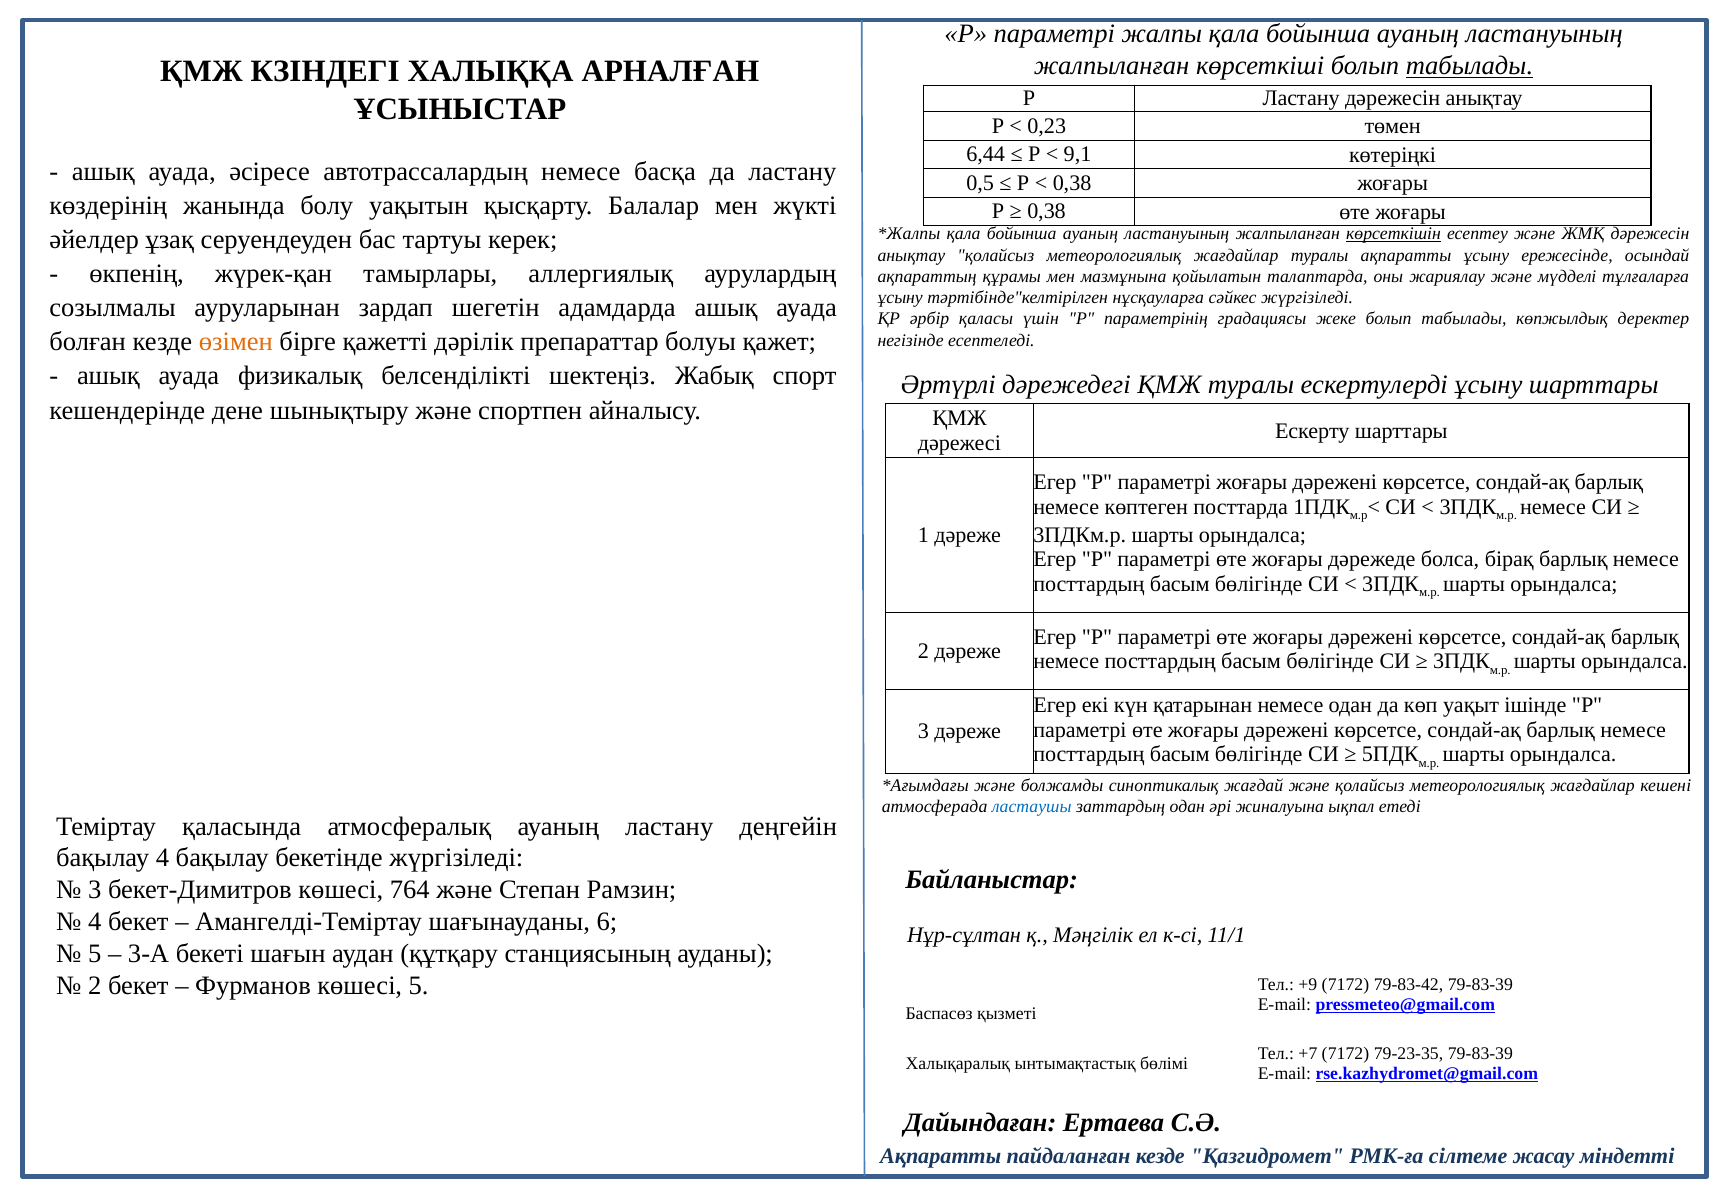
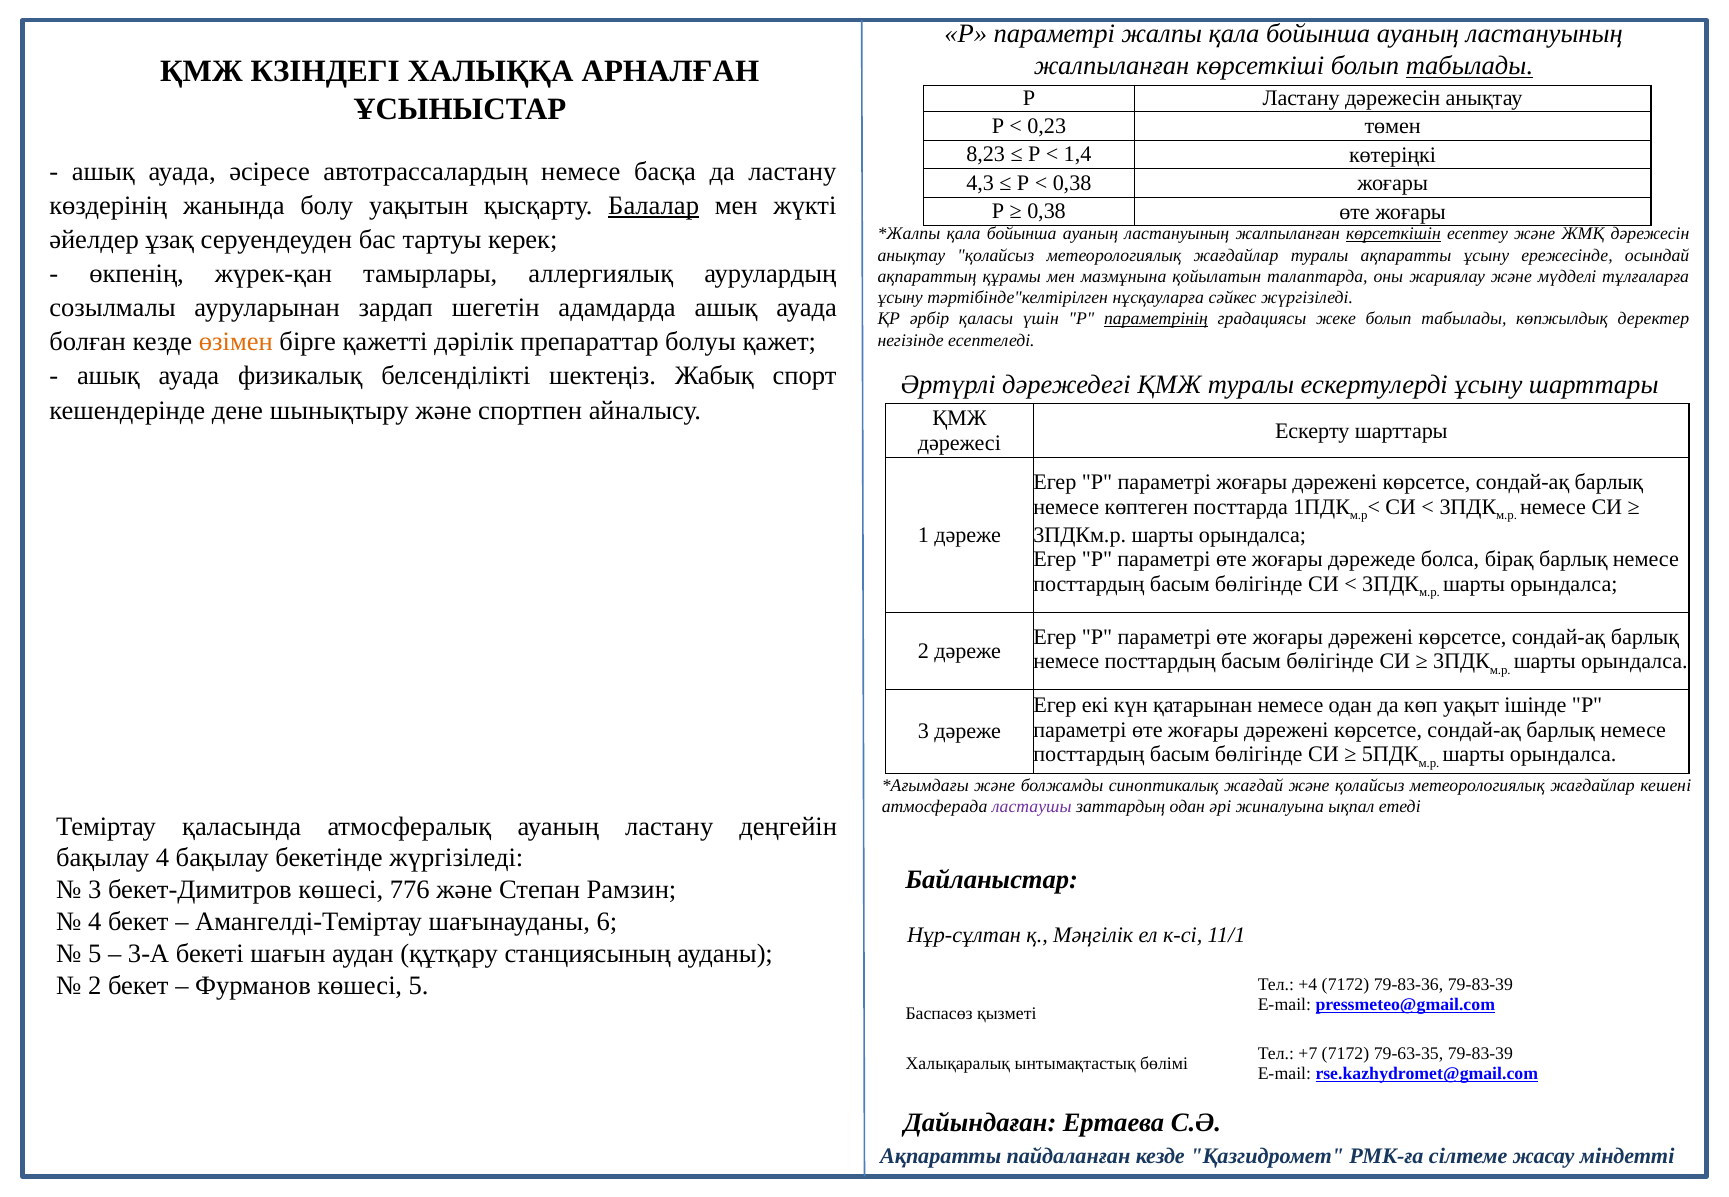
6,44: 6,44 -> 8,23 (986, 154)
9,1: 9,1 -> 1,4 (1078, 154)
0,5: 0,5 -> 4,3 (980, 183)
Балалар underline: none -> present (654, 206)
параметрінің underline: none -> present (1156, 319)
ластаушы colour: blue -> purple (1032, 807)
764: 764 -> 776 (410, 890)
+9: +9 -> +4 (1308, 985)
79-83-42: 79-83-42 -> 79-83-36 (1409, 985)
79-23-35: 79-23-35 -> 79-63-35 (1409, 1054)
